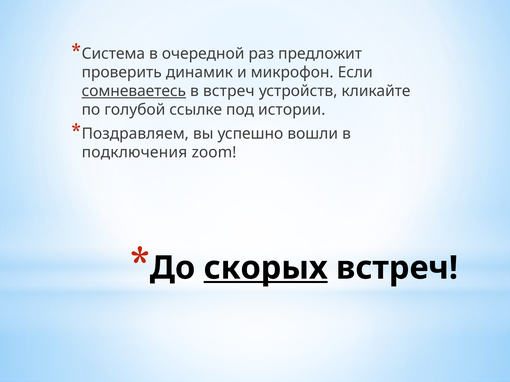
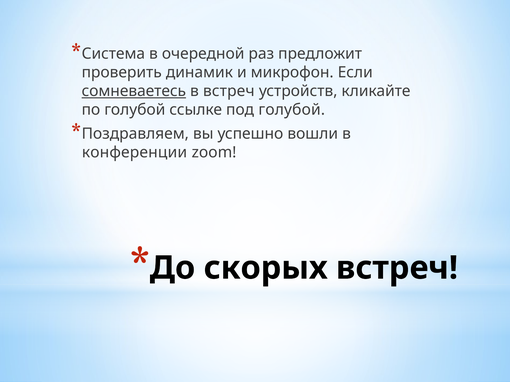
под истории: истории -> голубой (292, 110)
подключения: подключения -> конференции (134, 152)
скорых underline: present -> none (266, 268)
